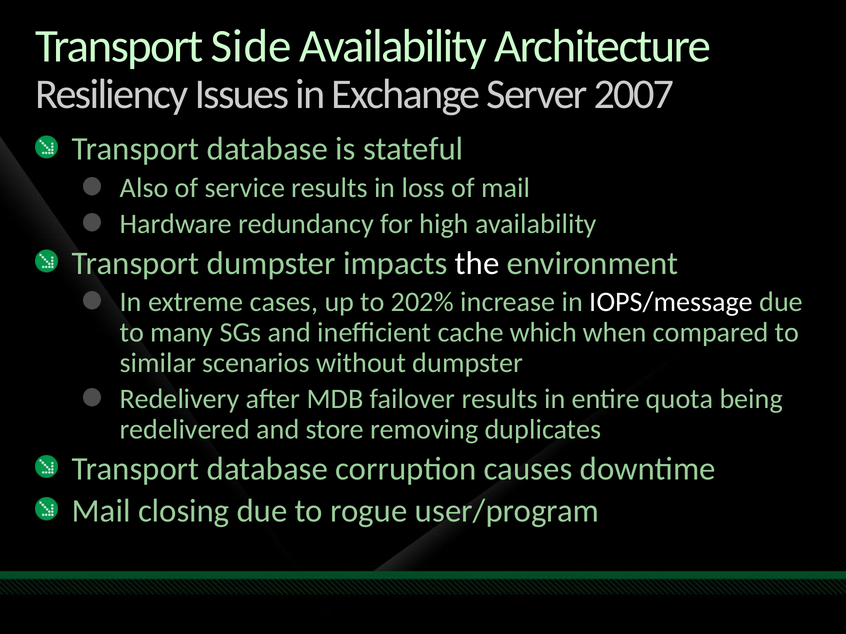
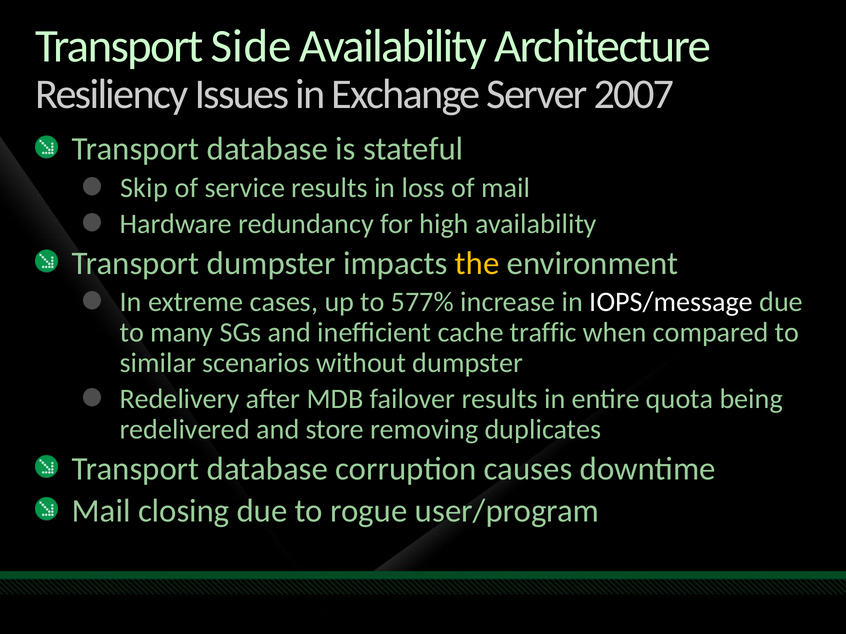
Also: Also -> Skip (144, 188)
the colour: white -> yellow (477, 263)
202%: 202% -> 577% (422, 302)
which: which -> traffic (543, 333)
